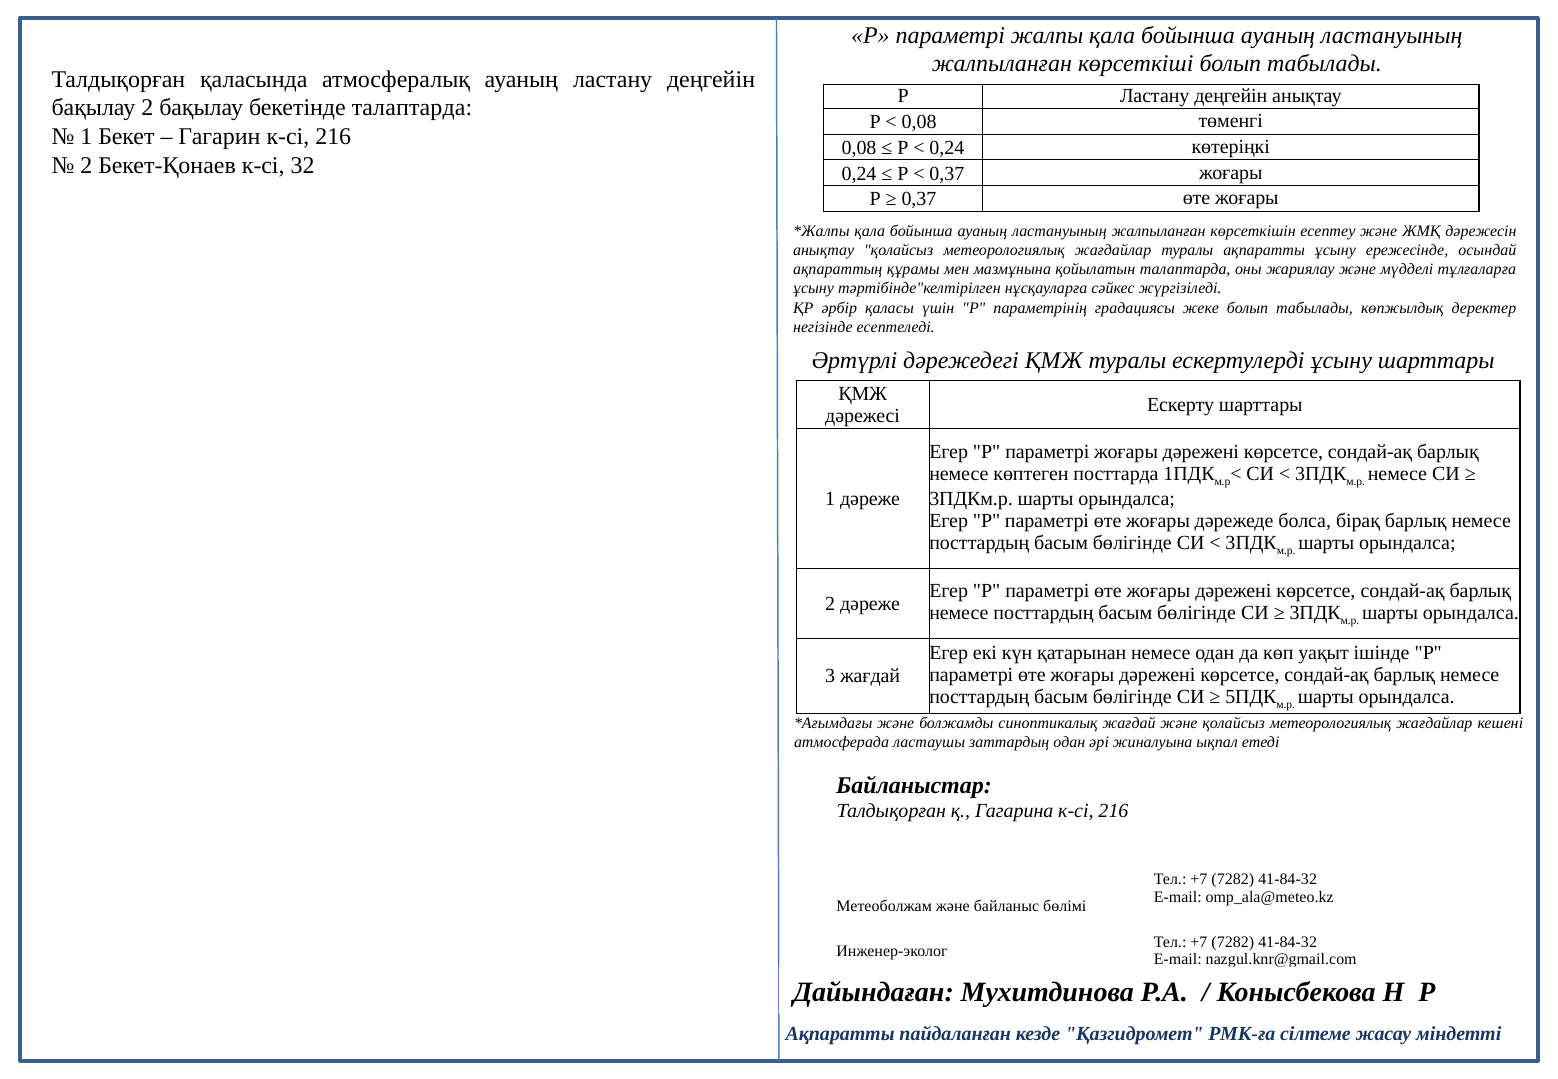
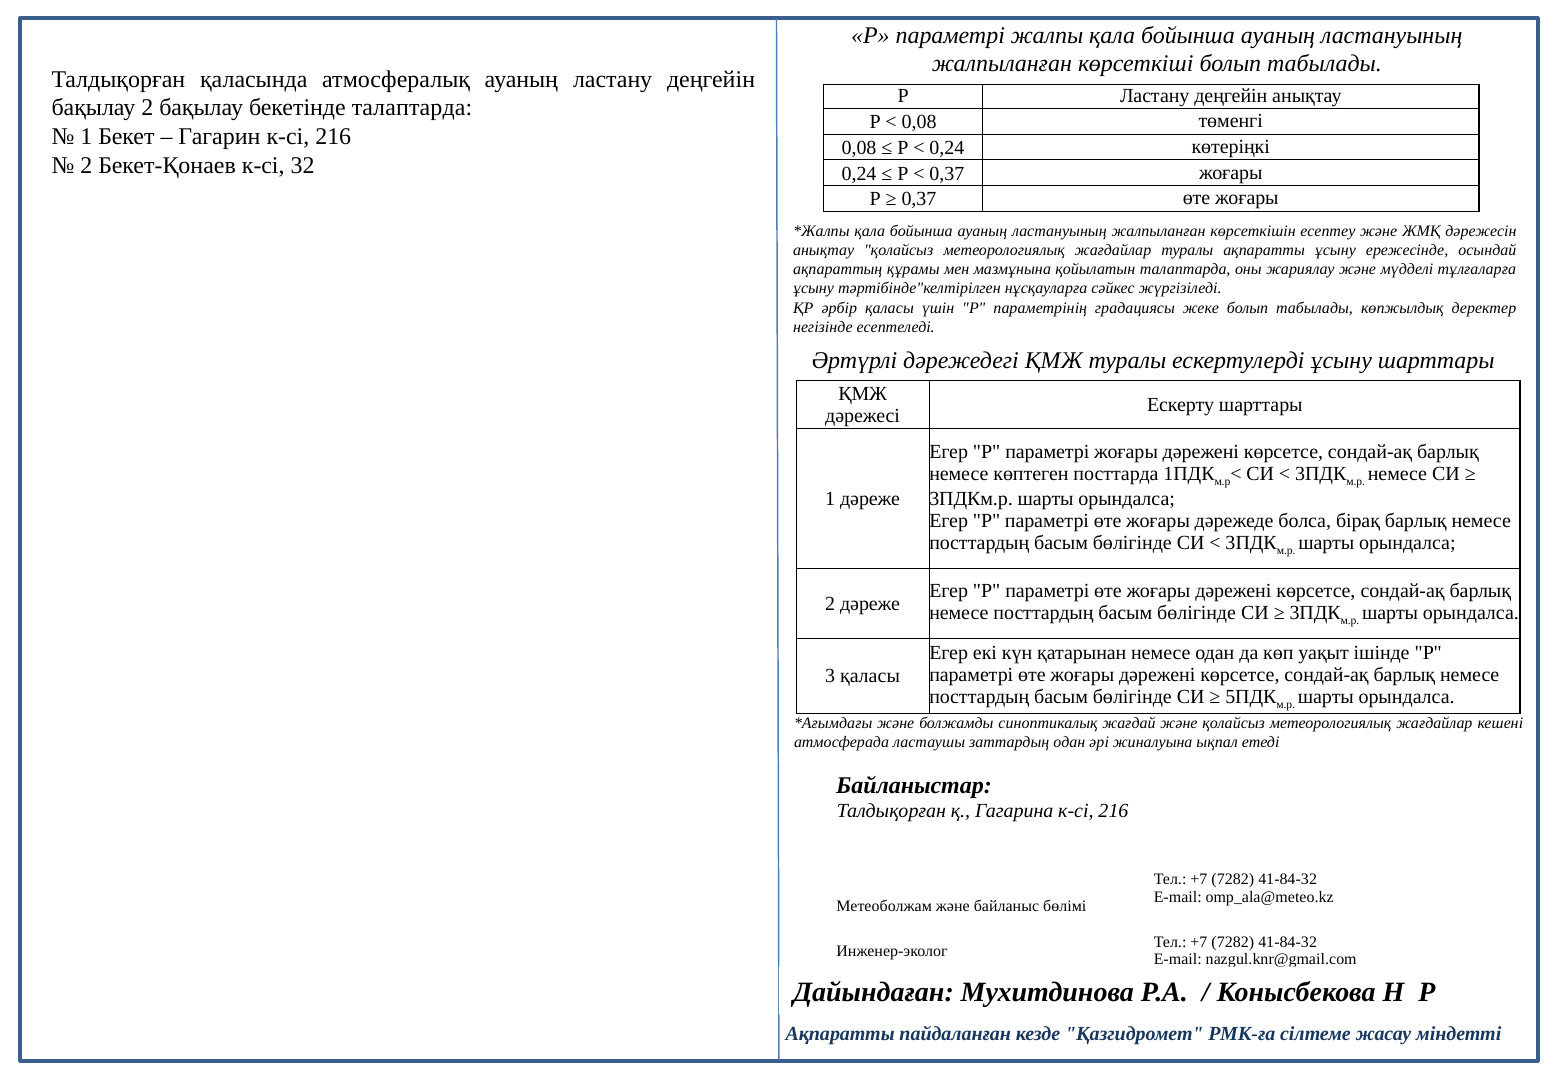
3 жағдай: жағдай -> қаласы (870, 676)
